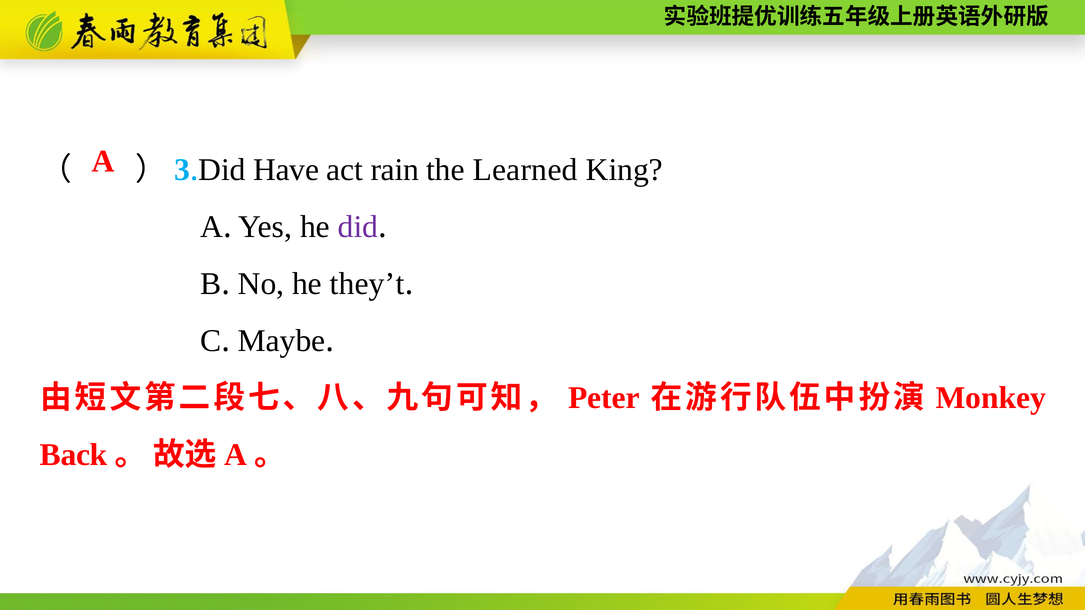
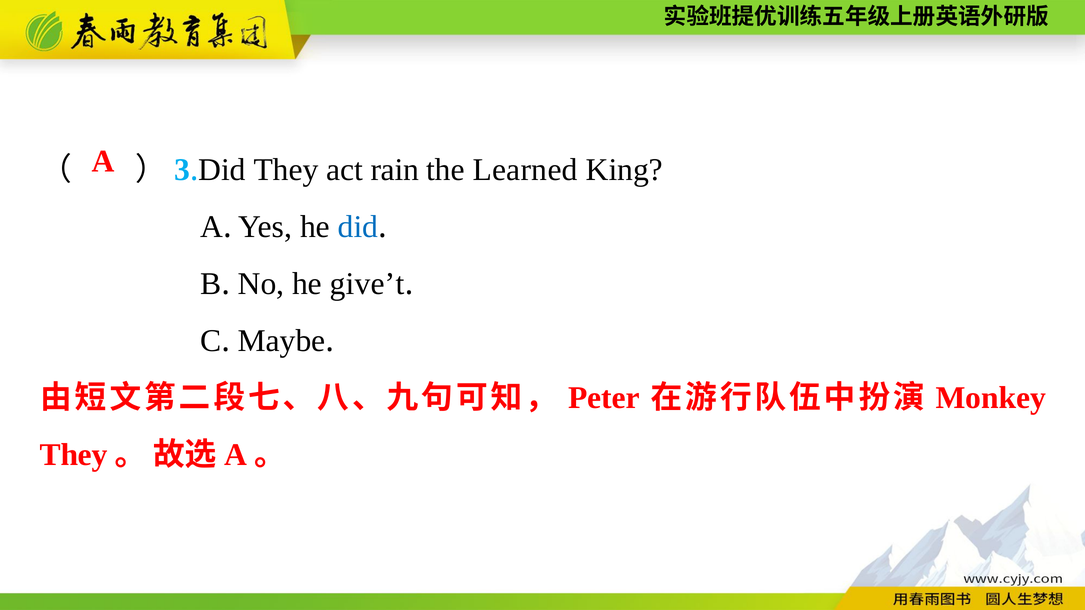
Did Have: Have -> They (286, 170)
did colour: purple -> blue (358, 227)
they’t: they’t -> give’t (367, 284)
Back: Back -> They (74, 455)
